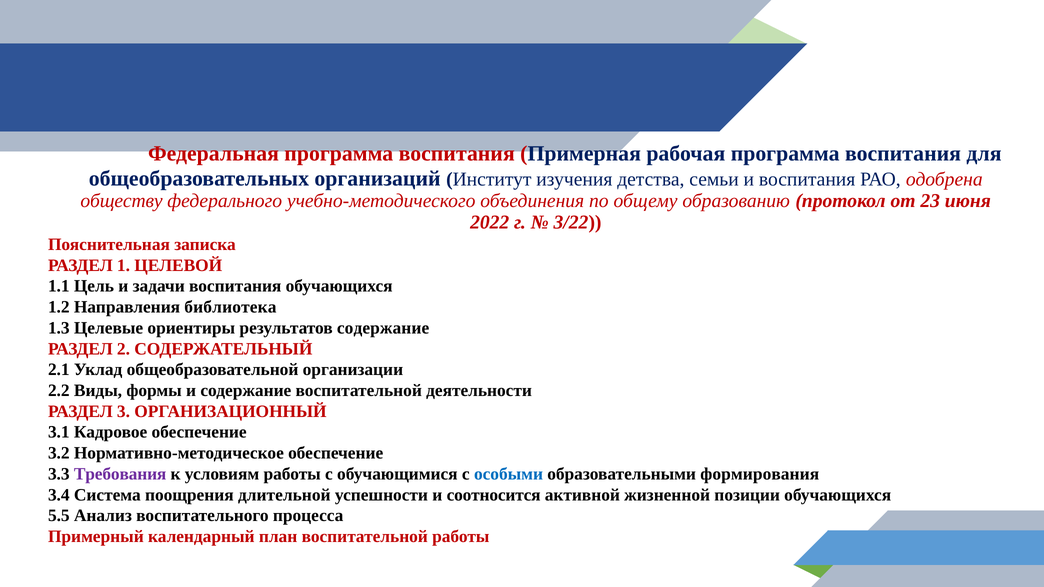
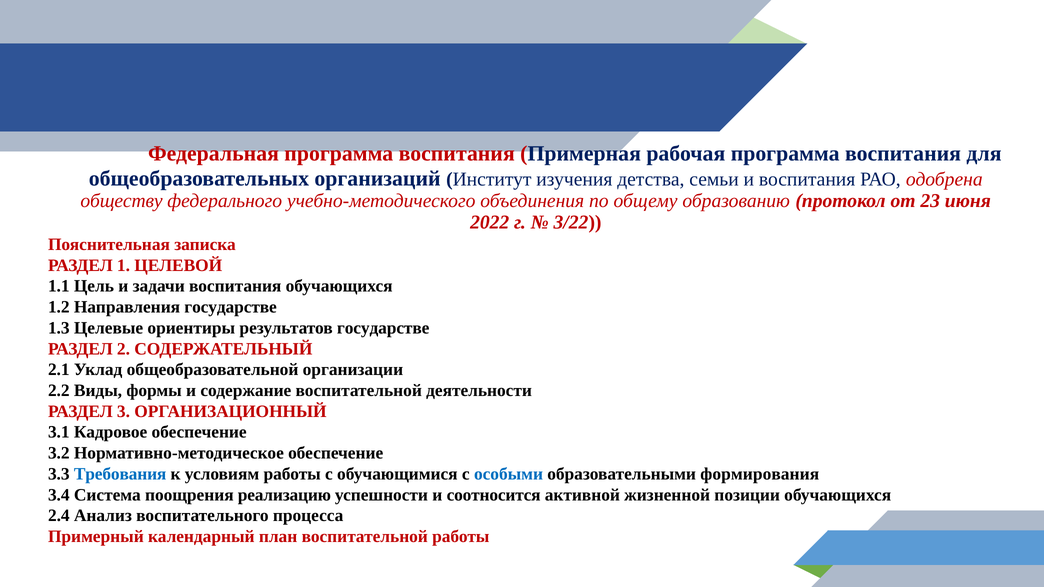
Направления библиотека: библиотека -> государстве (231, 307)
результатов содержание: содержание -> государстве (383, 328)
Требования colour: purple -> blue (120, 474)
длительной: длительной -> реализацию (284, 495)
5.5: 5.5 -> 2.4 (59, 516)
